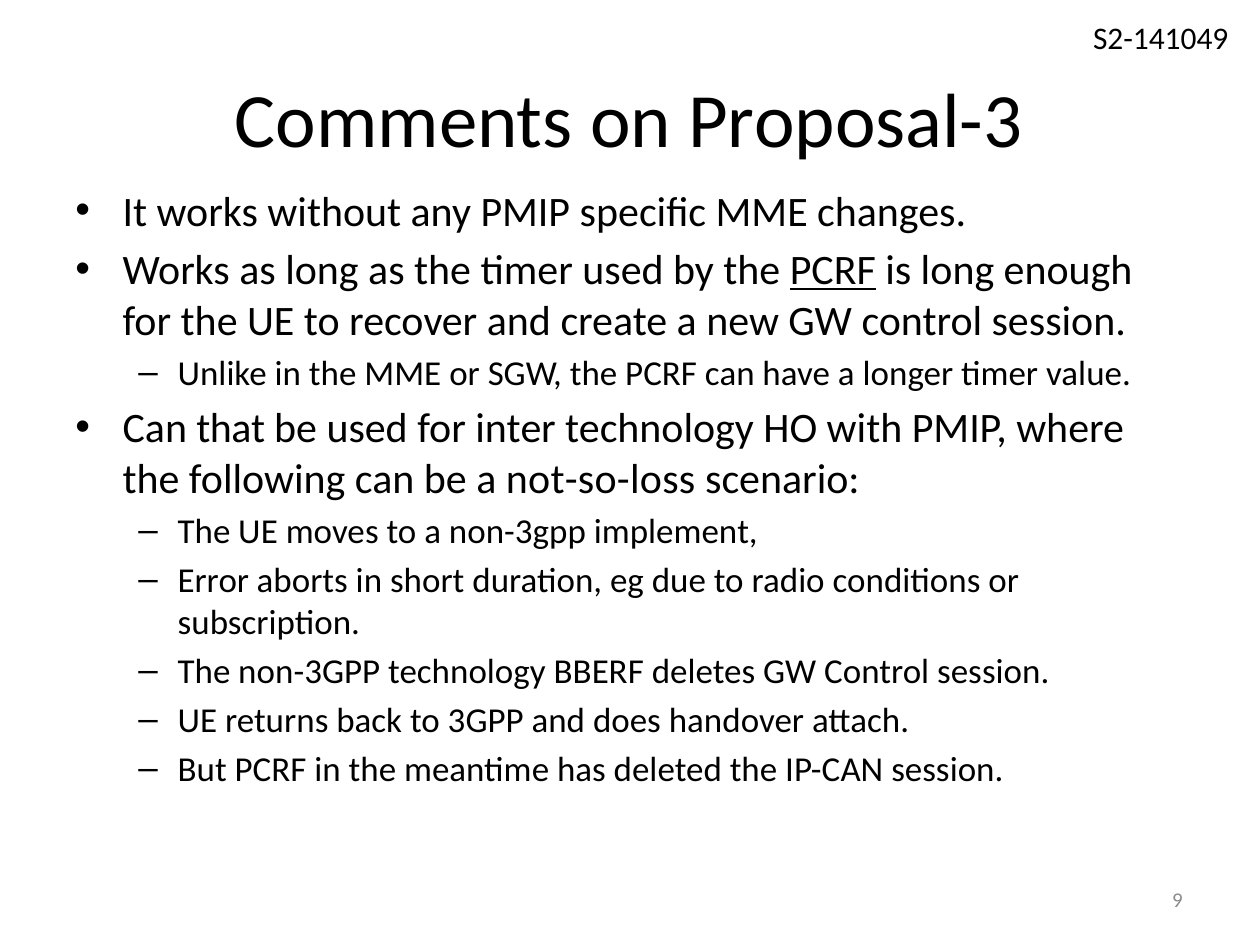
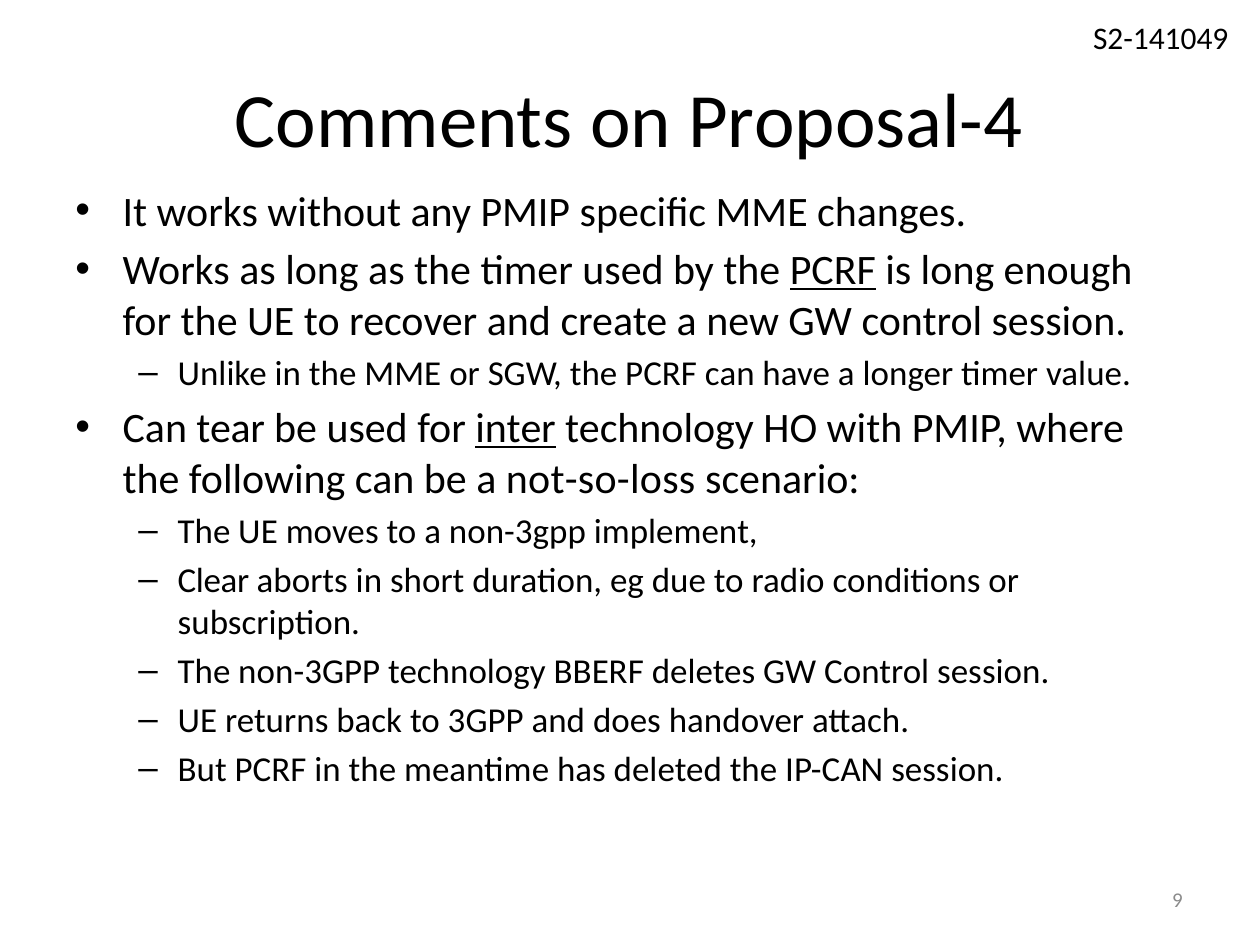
Proposal-3: Proposal-3 -> Proposal-4 (855, 122)
that: that -> tear (231, 429)
inter underline: none -> present (516, 429)
Error: Error -> Clear (213, 581)
